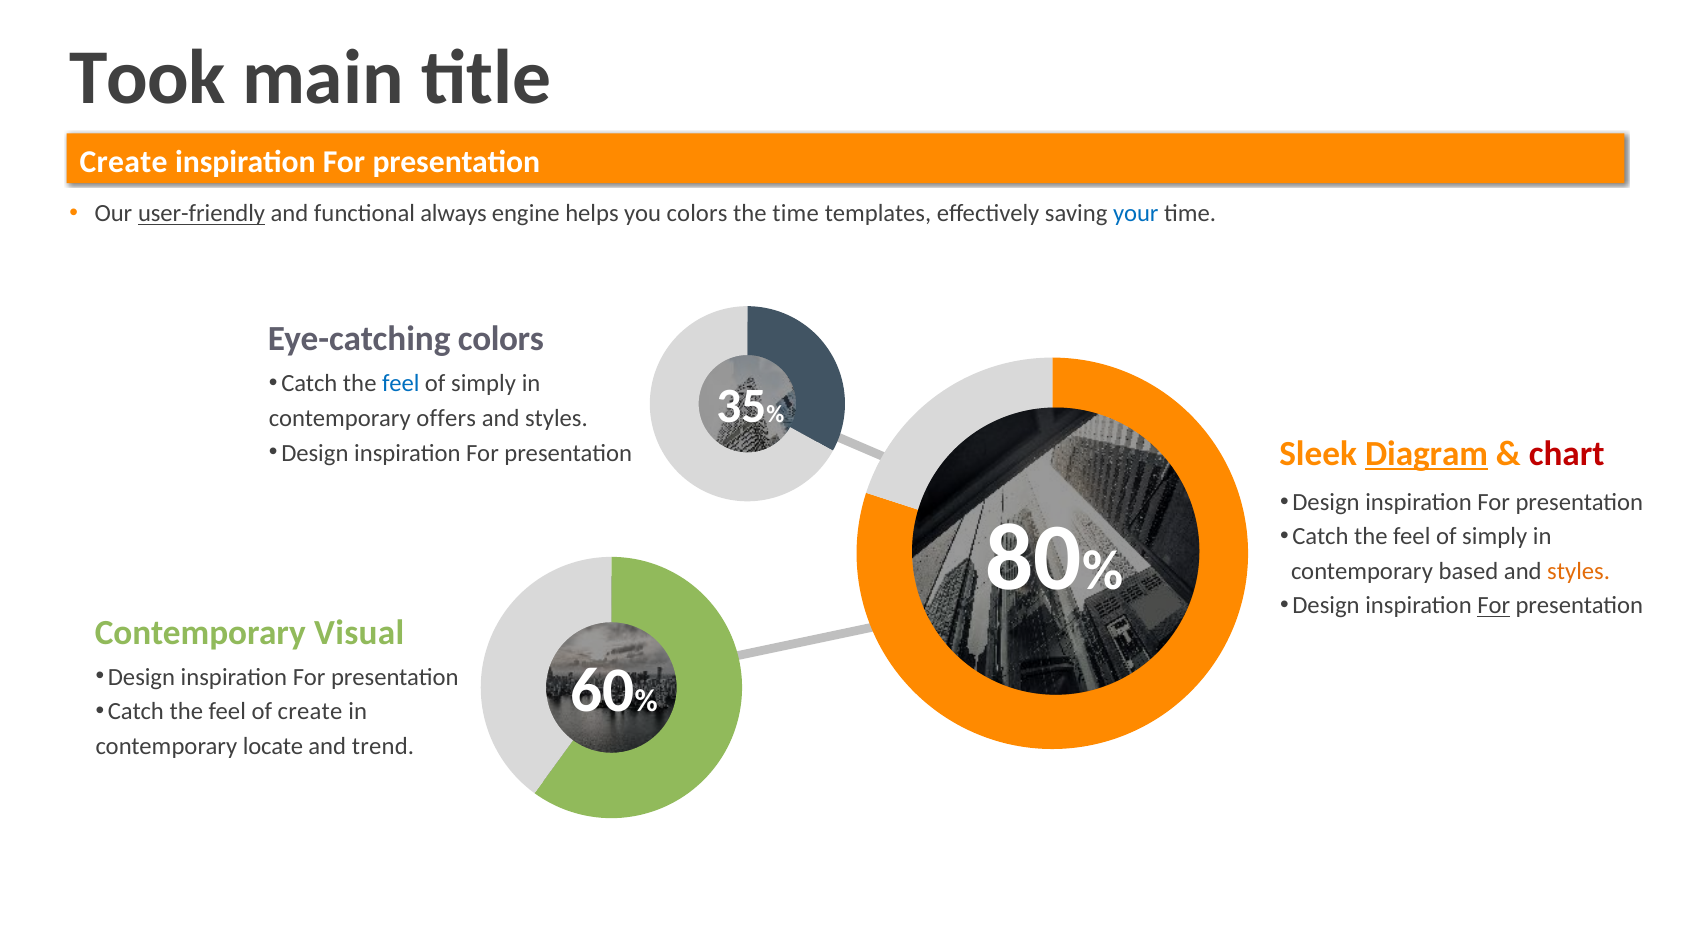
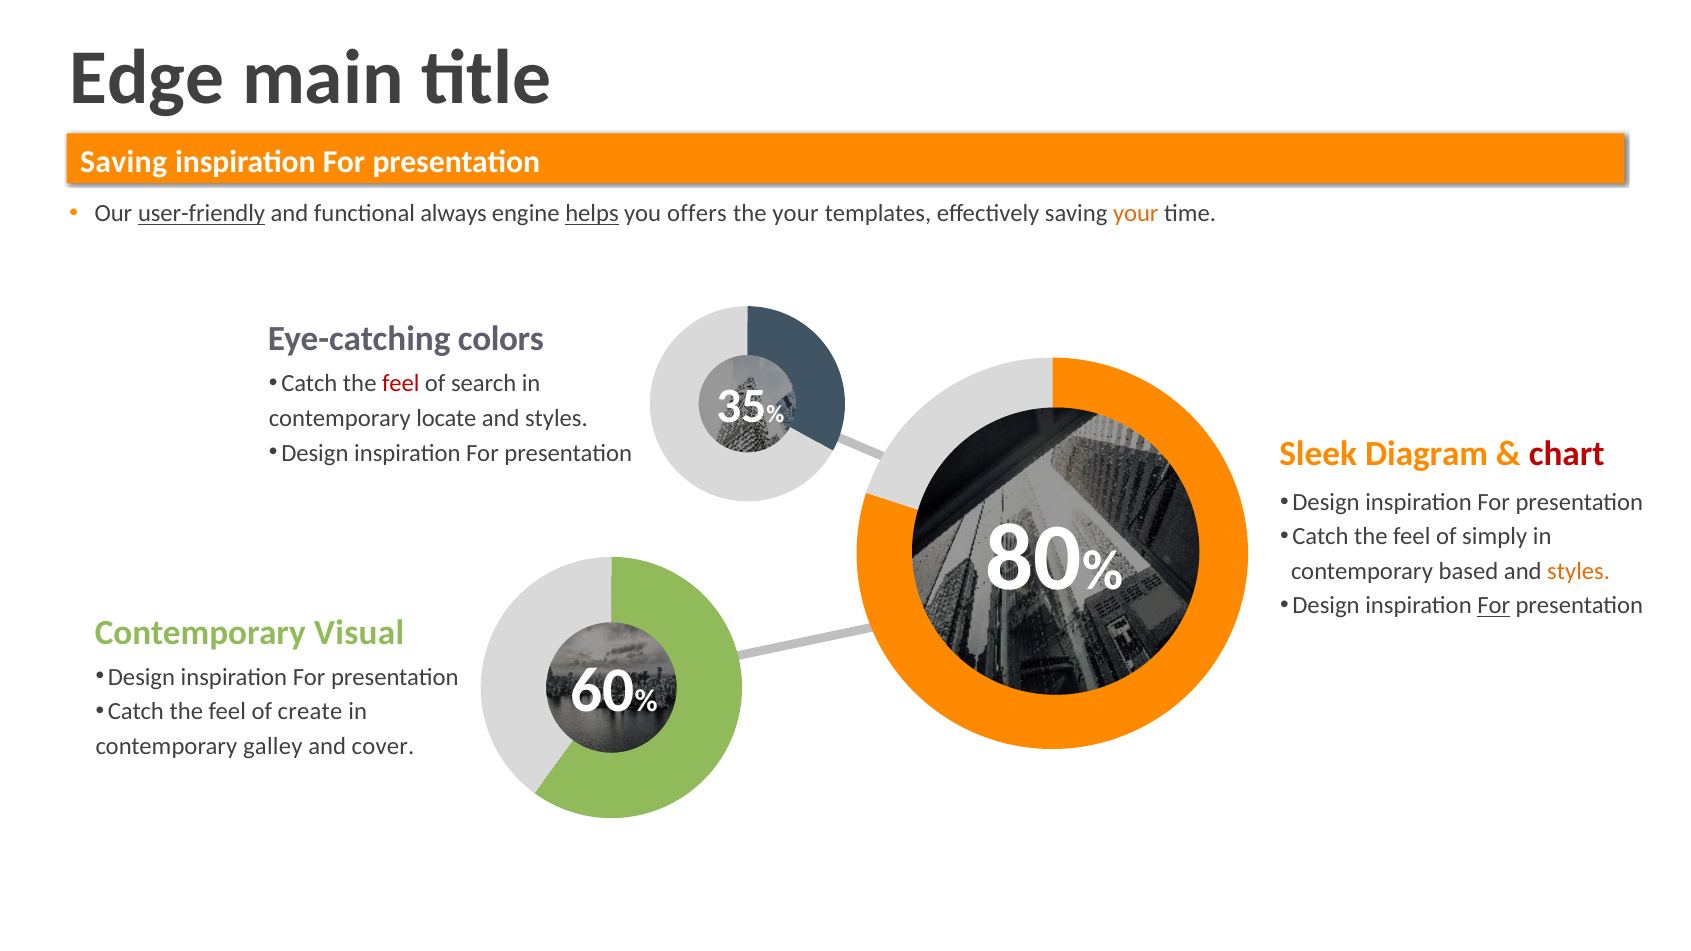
Took: Took -> Edge (147, 78)
Create: Create -> Saving (124, 162)
helps underline: none -> present (592, 214)
you colors: colors -> offers (697, 214)
the time: time -> your (796, 214)
your colour: blue -> orange (1136, 214)
feel colour: blue -> red (401, 384)
simply: simply -> search (484, 384)
offers: offers -> locate (446, 418)
Diagram underline: present -> none (1427, 454)
locate: locate -> galley (273, 746)
trend: trend -> cover (383, 746)
